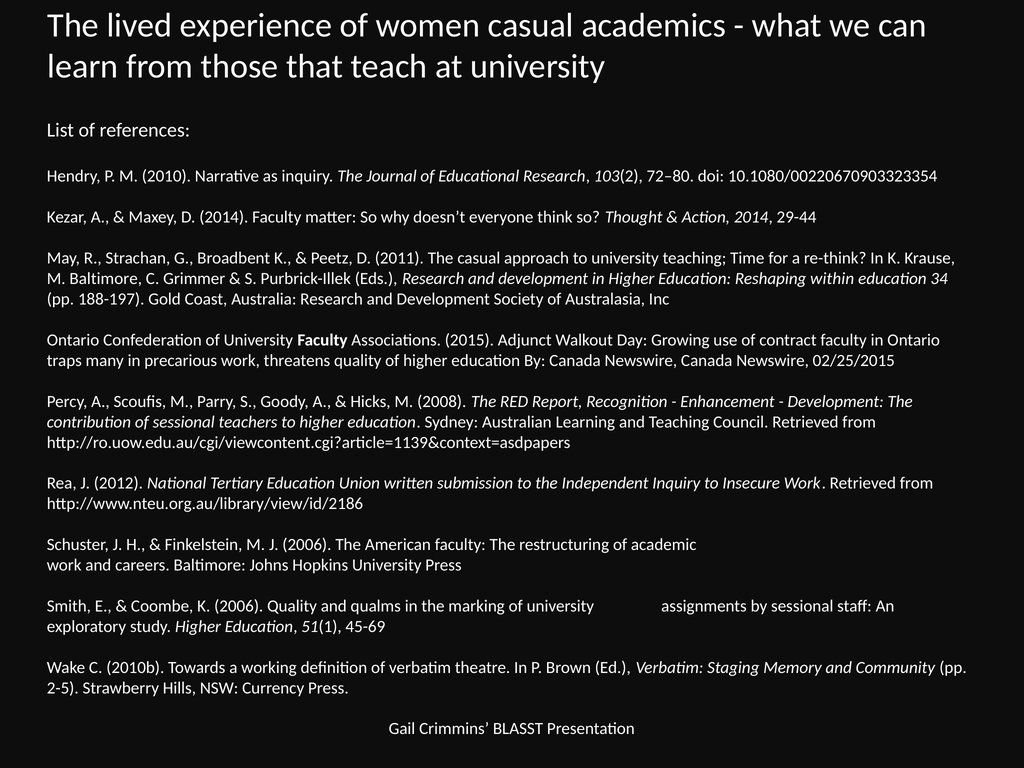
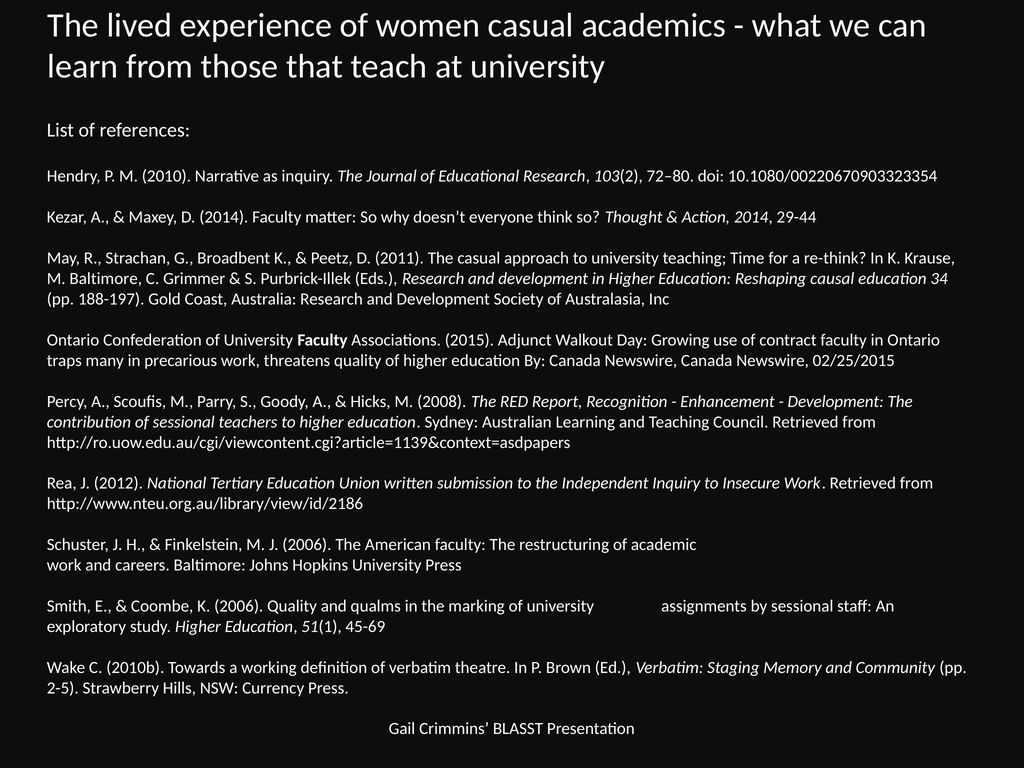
within: within -> causal (832, 279)
